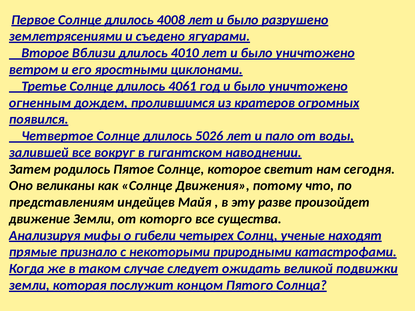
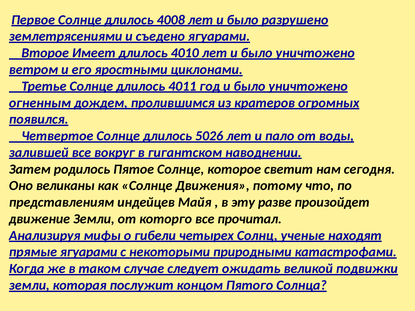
Вблизи: Вблизи -> Имеет (94, 53)
4061: 4061 -> 4011 (182, 86)
существа: существа -> прочитал (250, 219)
прямые признало: признало -> ягуарами (89, 252)
